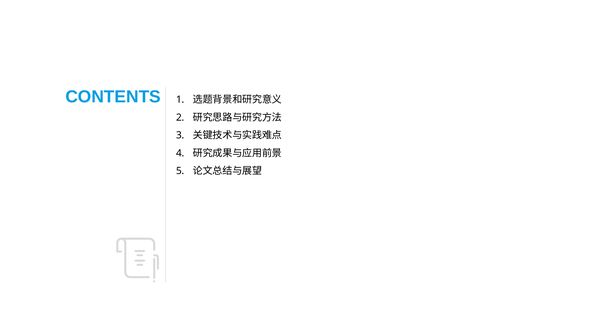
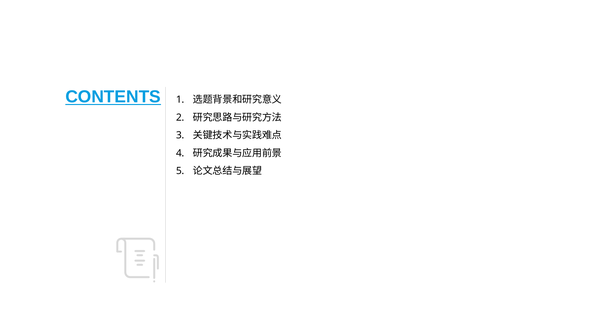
CONTENTS underline: none -> present (113, 97)
